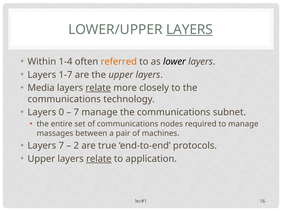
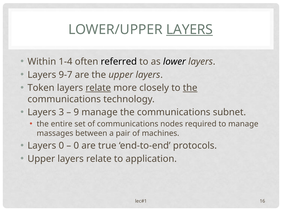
referred colour: orange -> black (119, 62)
1-7: 1-7 -> 9-7 (66, 75)
Media: Media -> Token (41, 88)
the underline: none -> present (190, 88)
0: 0 -> 3 (61, 113)
7: 7 -> 9 (76, 113)
Layers 7: 7 -> 0 (61, 146)
2: 2 -> 0 (76, 146)
relate underline: present -> none (99, 159)
